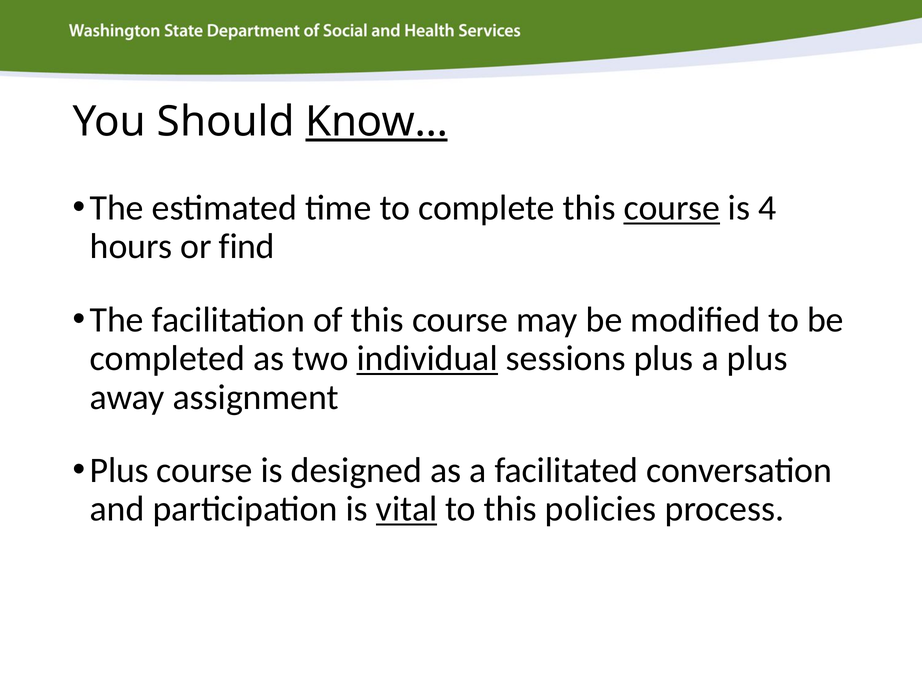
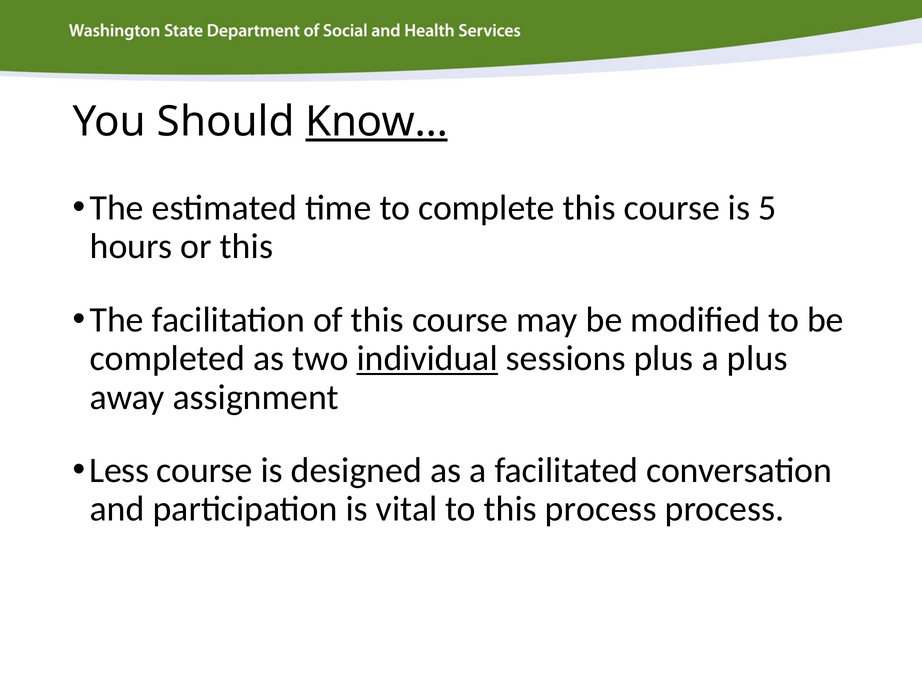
course underline: present -> none (672, 208)
4: 4 -> 5 (767, 208)
or find: find -> this (247, 246)
Plus: Plus -> Less (119, 470)
vital underline: present -> none (407, 509)
this policies: policies -> process (601, 509)
